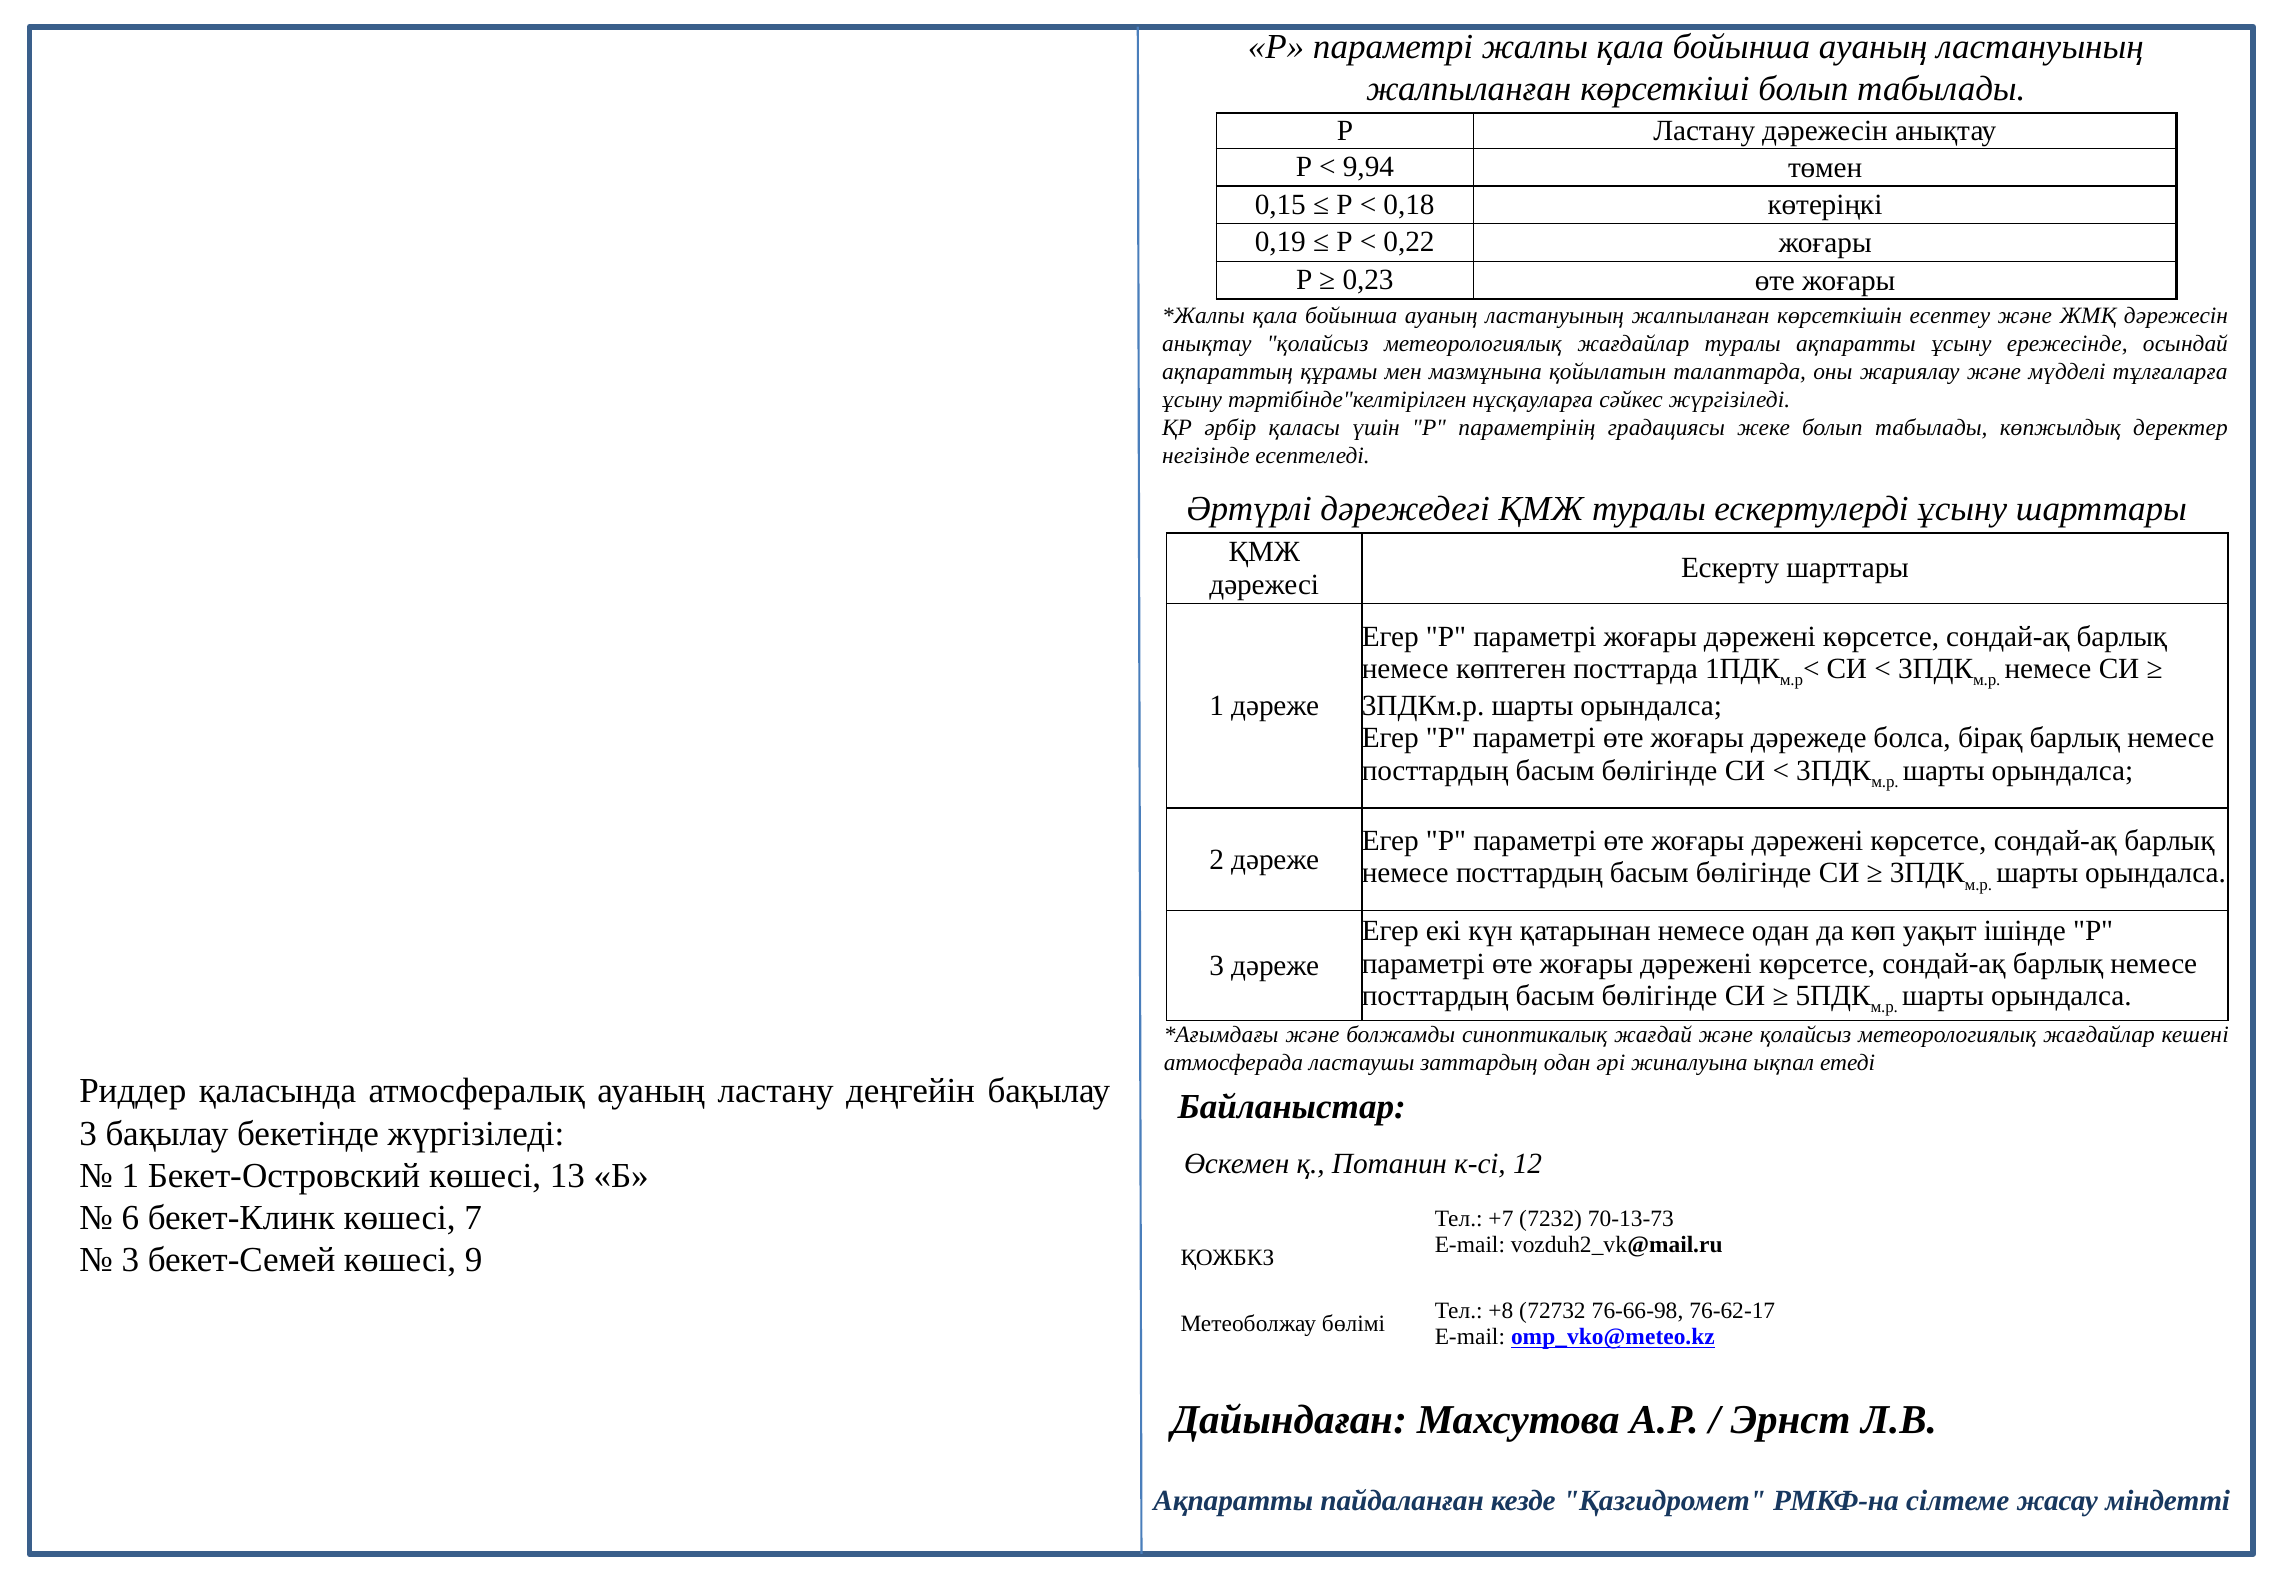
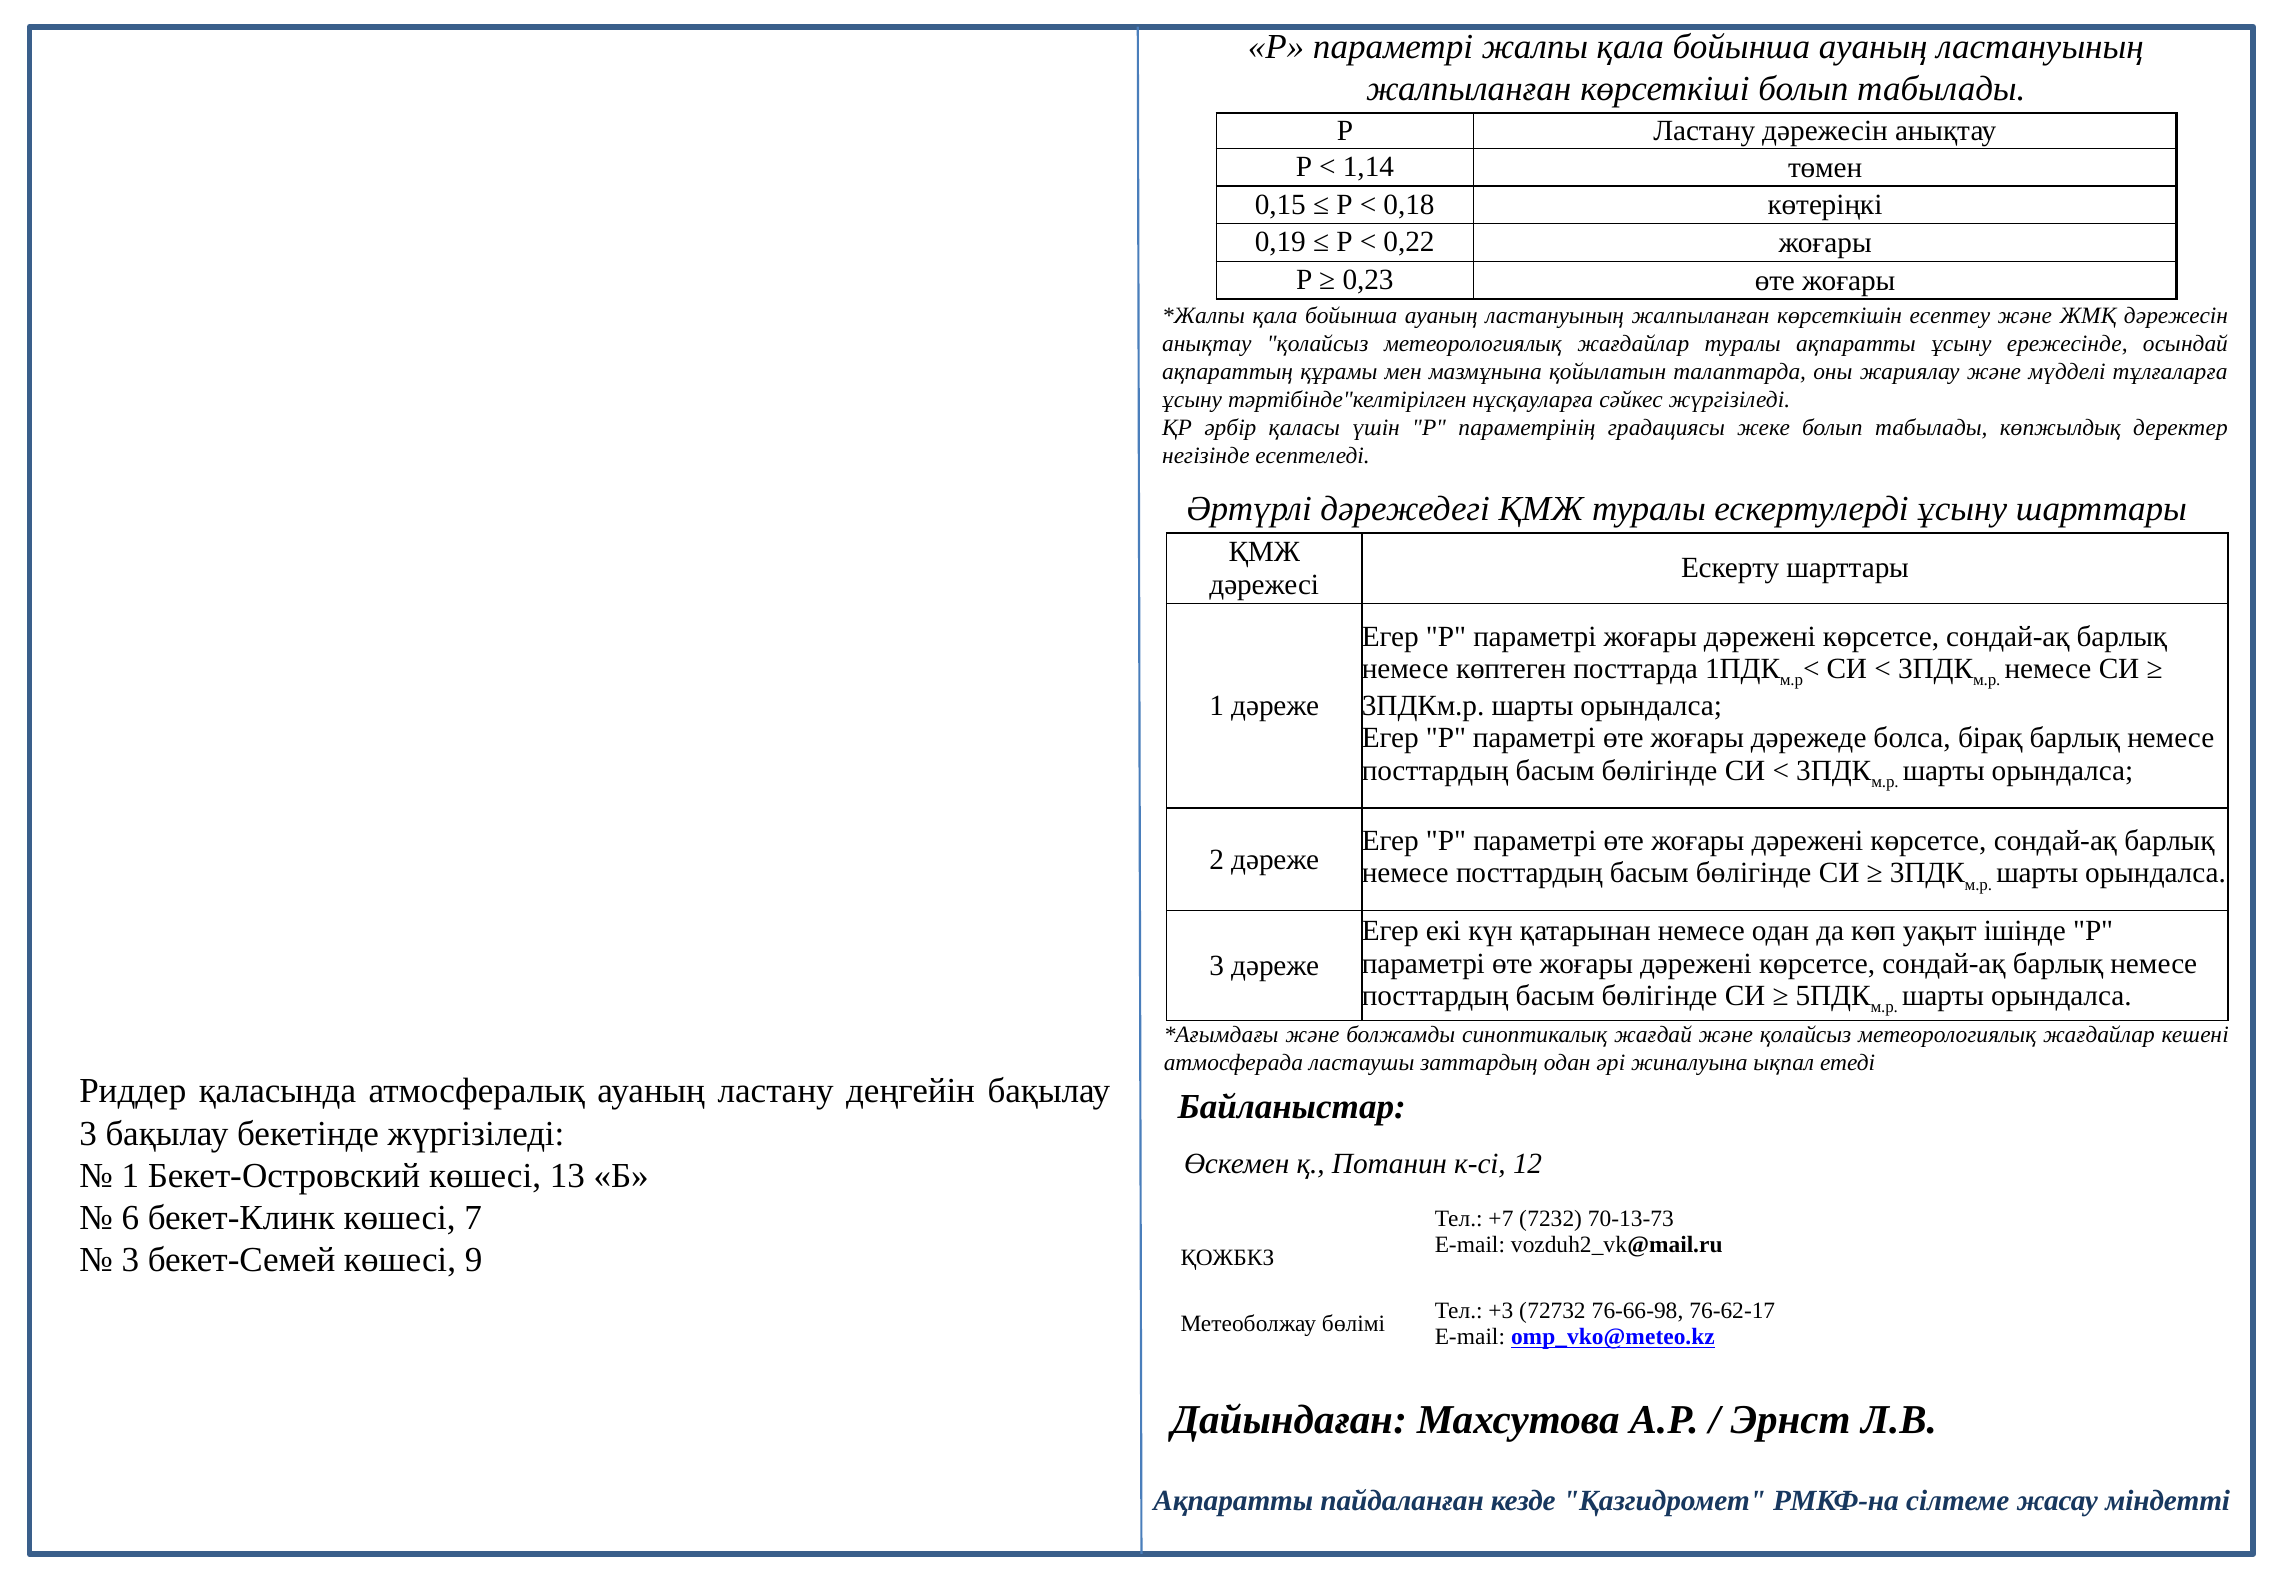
9,94: 9,94 -> 1,14 (1368, 167)
+8: +8 -> +3 (1501, 1311)
